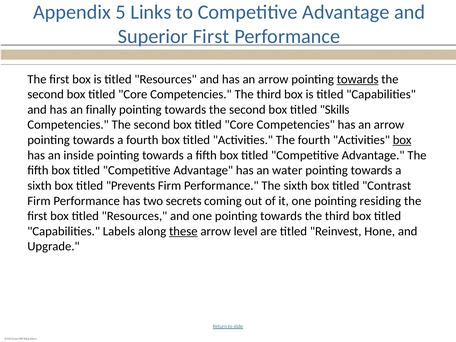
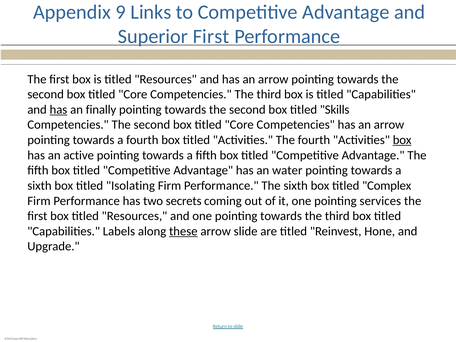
5: 5 -> 9 (121, 12)
towards underline: present -> none (358, 79)
has underline: none -> present (58, 110)
inside: inside -> active (79, 155)
Prevents: Prevents -> Isolating (131, 186)
Contrast: Contrast -> Complex (387, 186)
residing: residing -> services (380, 201)
arrow level: level -> slide (246, 231)
